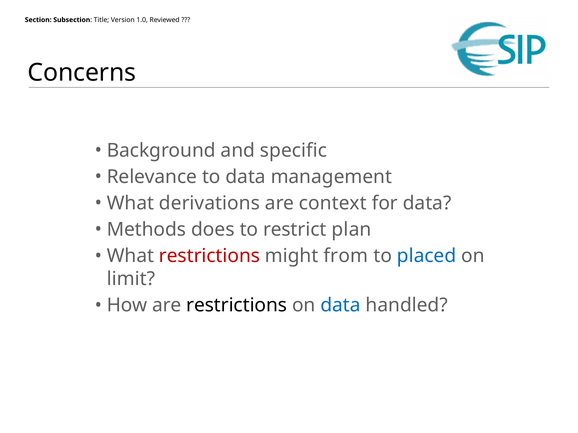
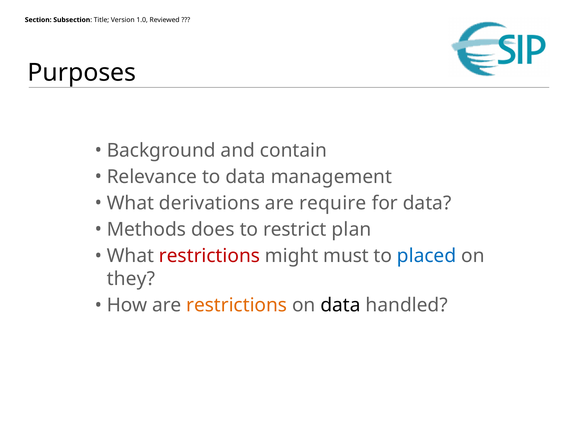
Concerns: Concerns -> Purposes (82, 73)
specific: specific -> contain (294, 151)
context: context -> require (333, 203)
from: from -> must (346, 256)
limit: limit -> they (131, 279)
restrictions colour: black -> orange (237, 306)
data colour: blue -> black (341, 306)
